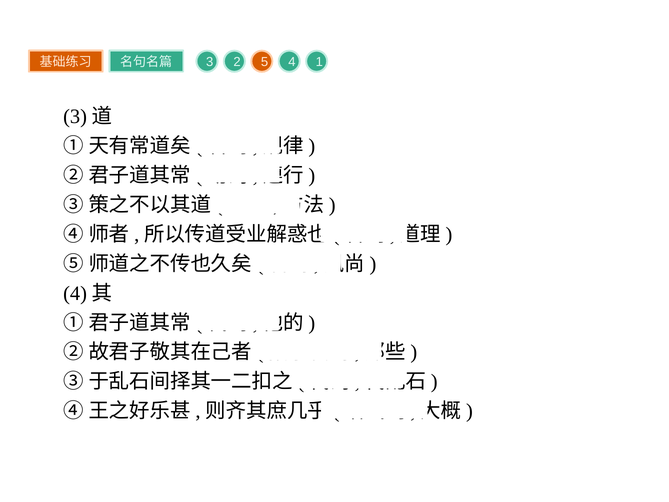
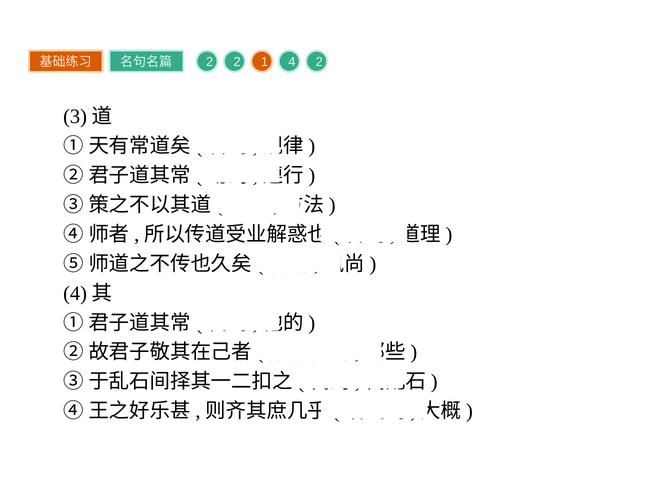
3: 3 -> 2 (210, 62)
5: 5 -> 1 (265, 62)
4 1: 1 -> 2 (319, 62)
